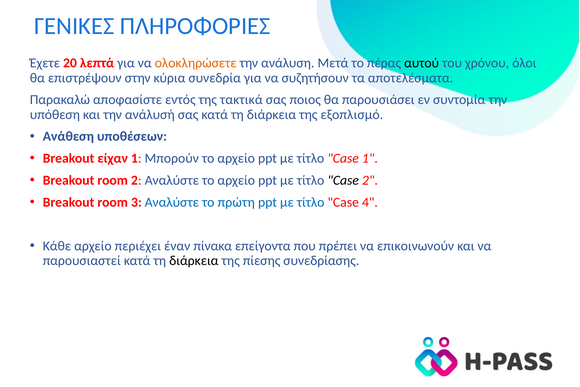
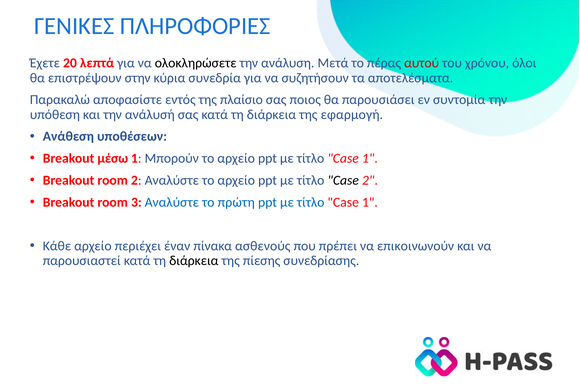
ολοκληρώσετε colour: orange -> black (196, 63)
αυτού colour: black -> red (422, 63)
τακτικά: τακτικά -> πλαίσιο (241, 100)
εξοπλισμό: εξοπλισμό -> εφαρμογή (352, 114)
είχαν: είχαν -> μέσω (113, 158)
4: 4 -> 1 (370, 202)
επείγοντα: επείγοντα -> ασθενούς (263, 246)
